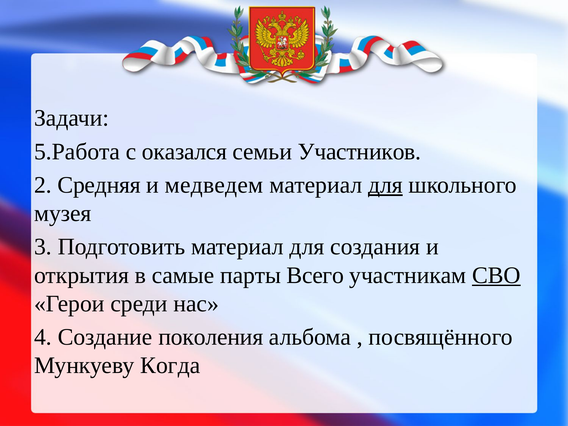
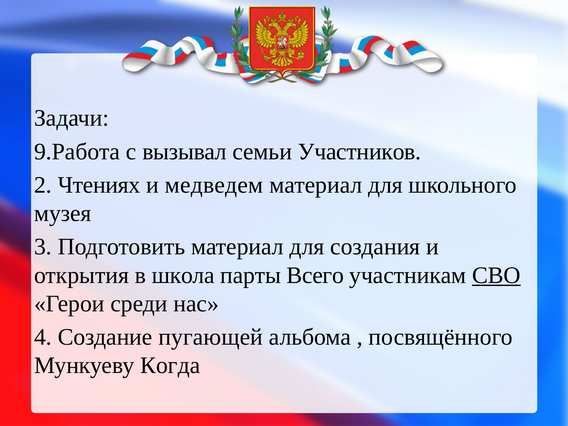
5.Работа: 5.Работа -> 9.Работа (77, 152)
оказался: оказался -> вызывал (185, 152)
Средняя: Средняя -> Чтениях (99, 185)
для underline: present -> none (385, 185)
самые: самые -> школа (183, 275)
поколения: поколения -> пугающей (211, 337)
